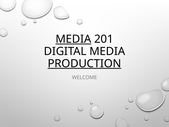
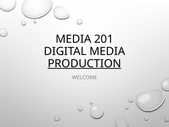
MEDIA underline: present -> none (73, 39)
